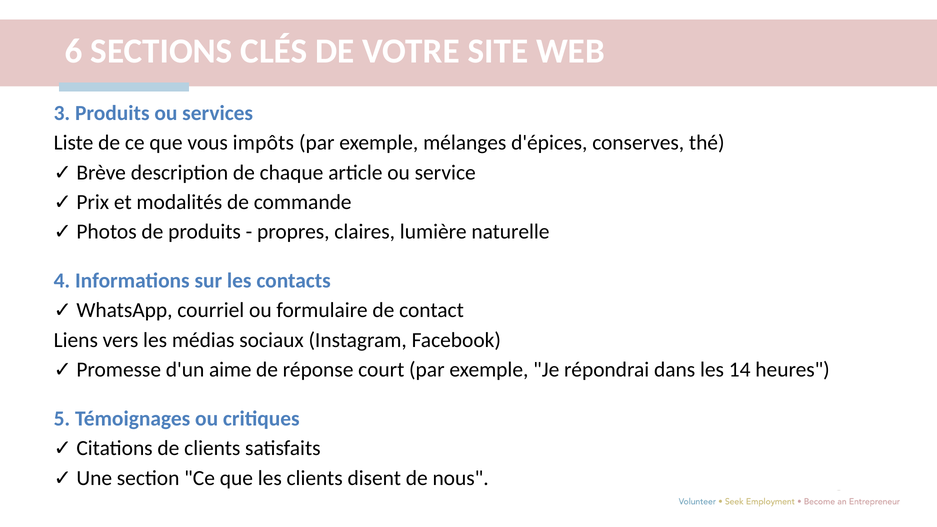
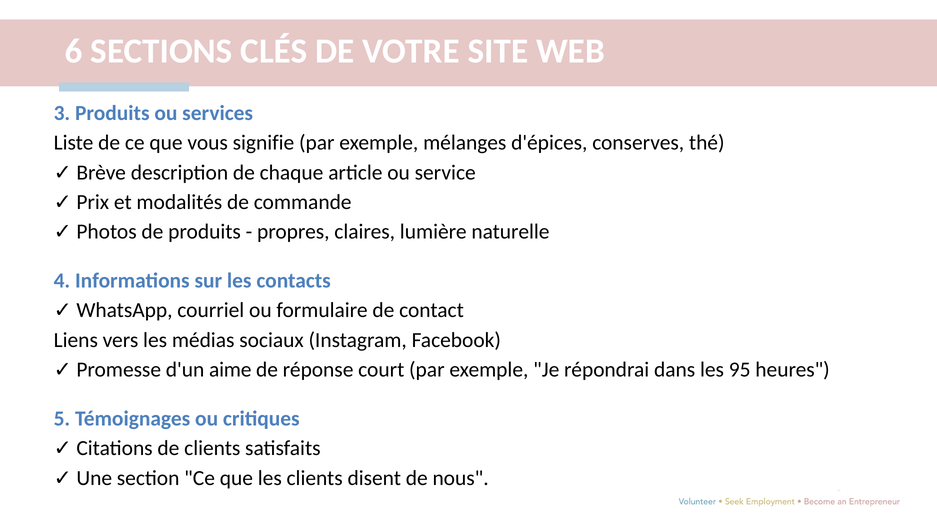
impôts: impôts -> signifie (263, 143)
14: 14 -> 95 (740, 370)
